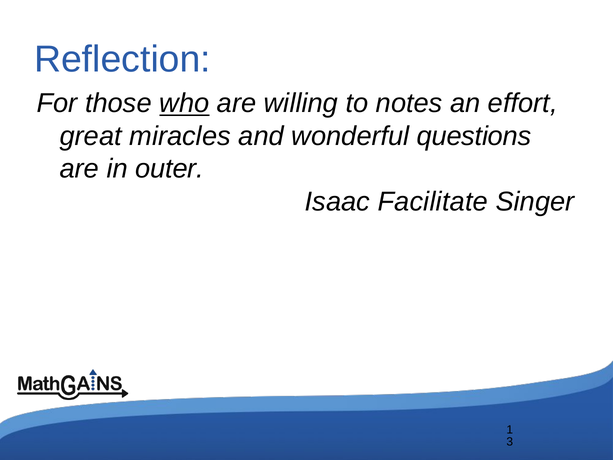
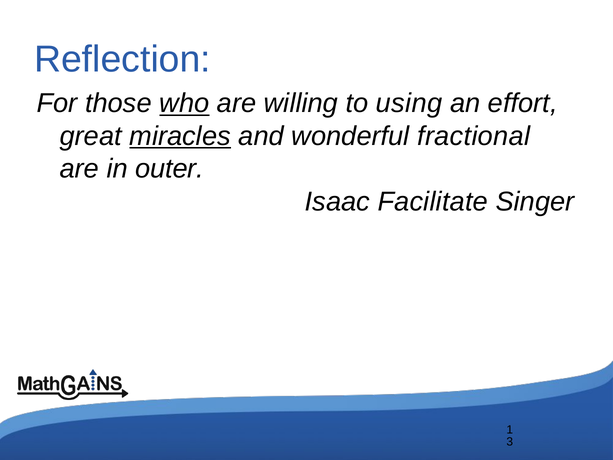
notes: notes -> using (409, 103)
miracles underline: none -> present (180, 136)
questions: questions -> fractional (474, 136)
